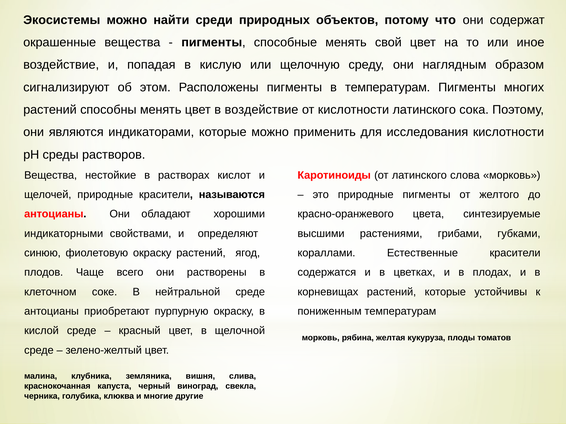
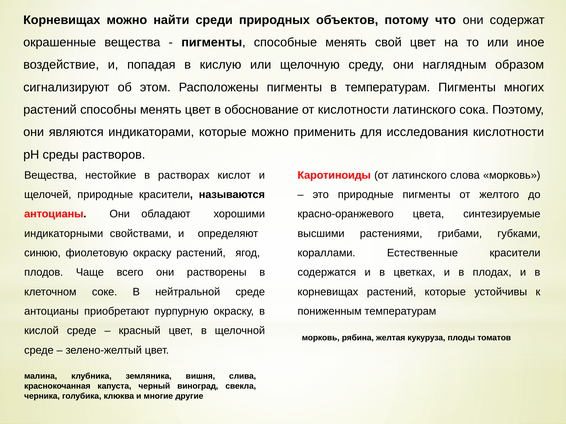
Экосистемы: Экосистемы -> Корневищах (62, 20)
в воздействие: воздействие -> обоснование (262, 110)
